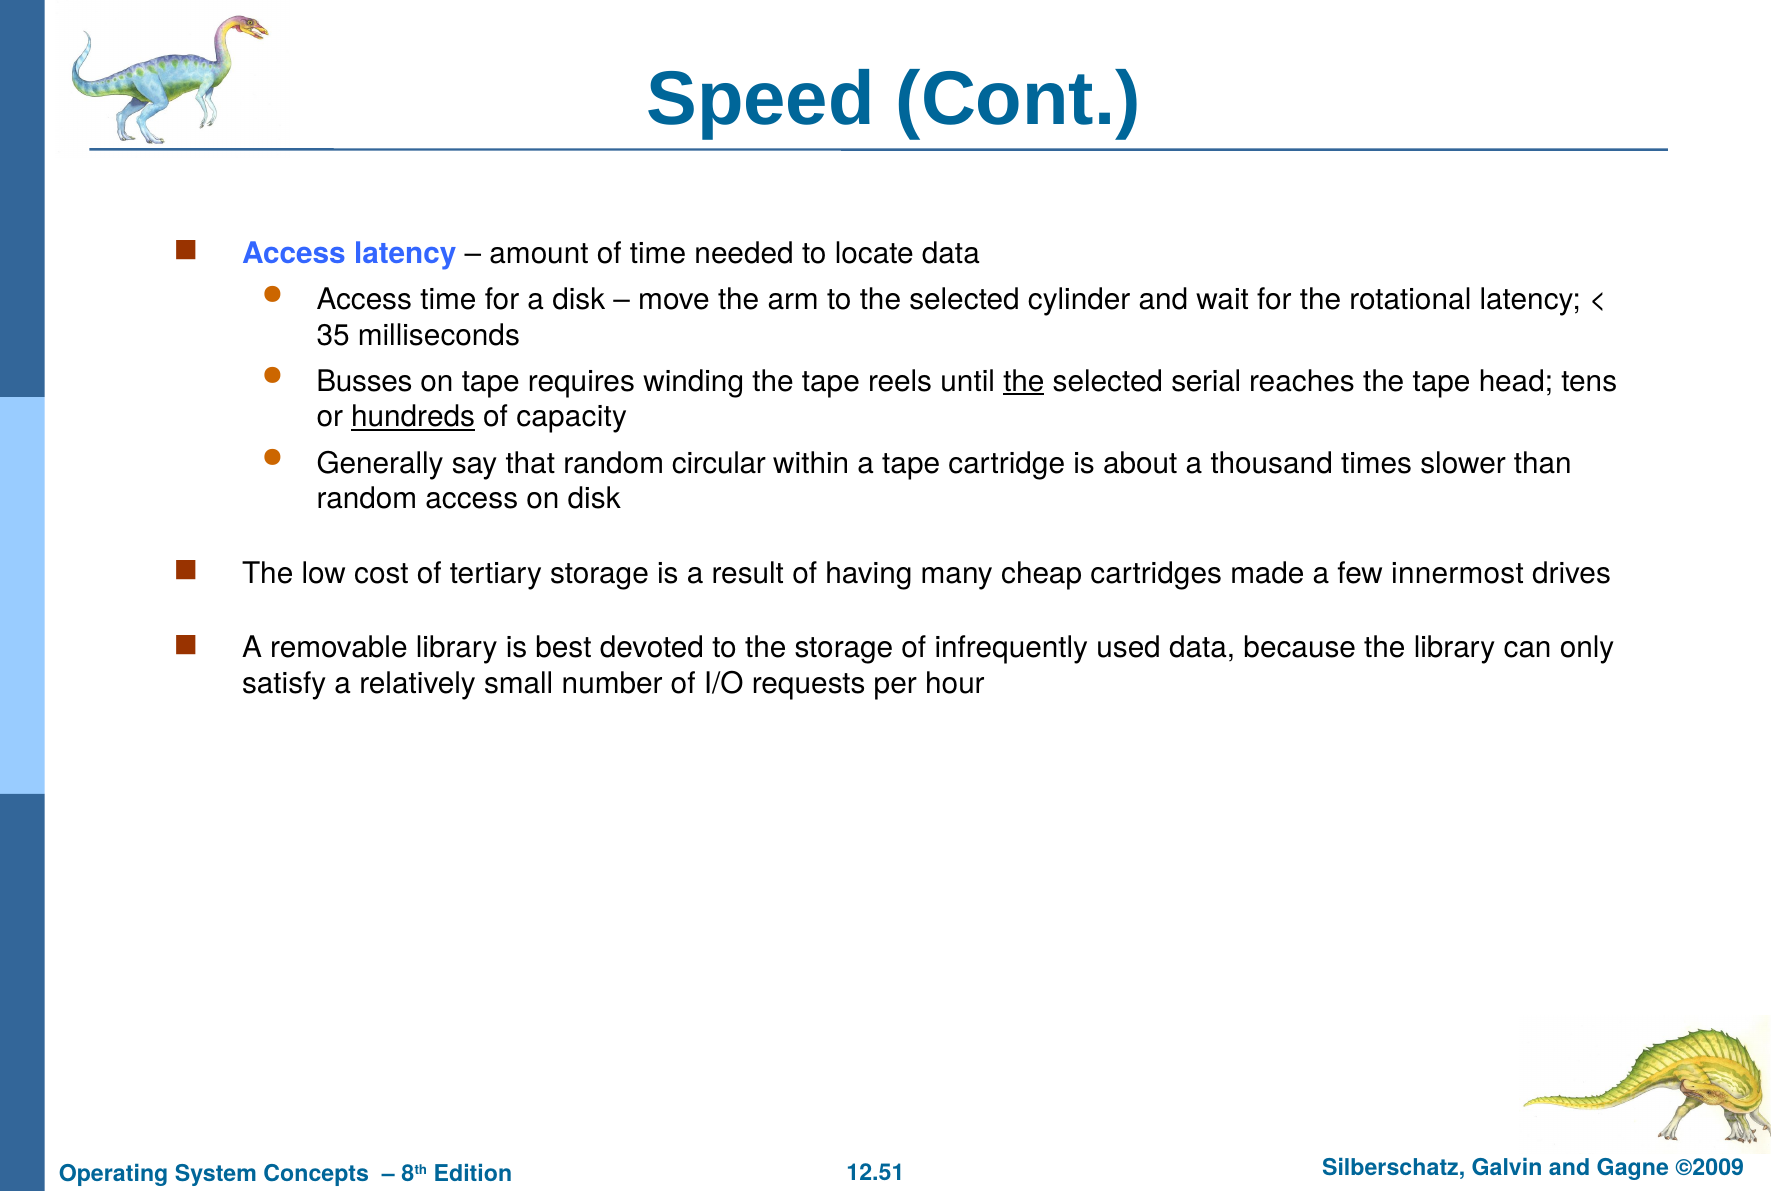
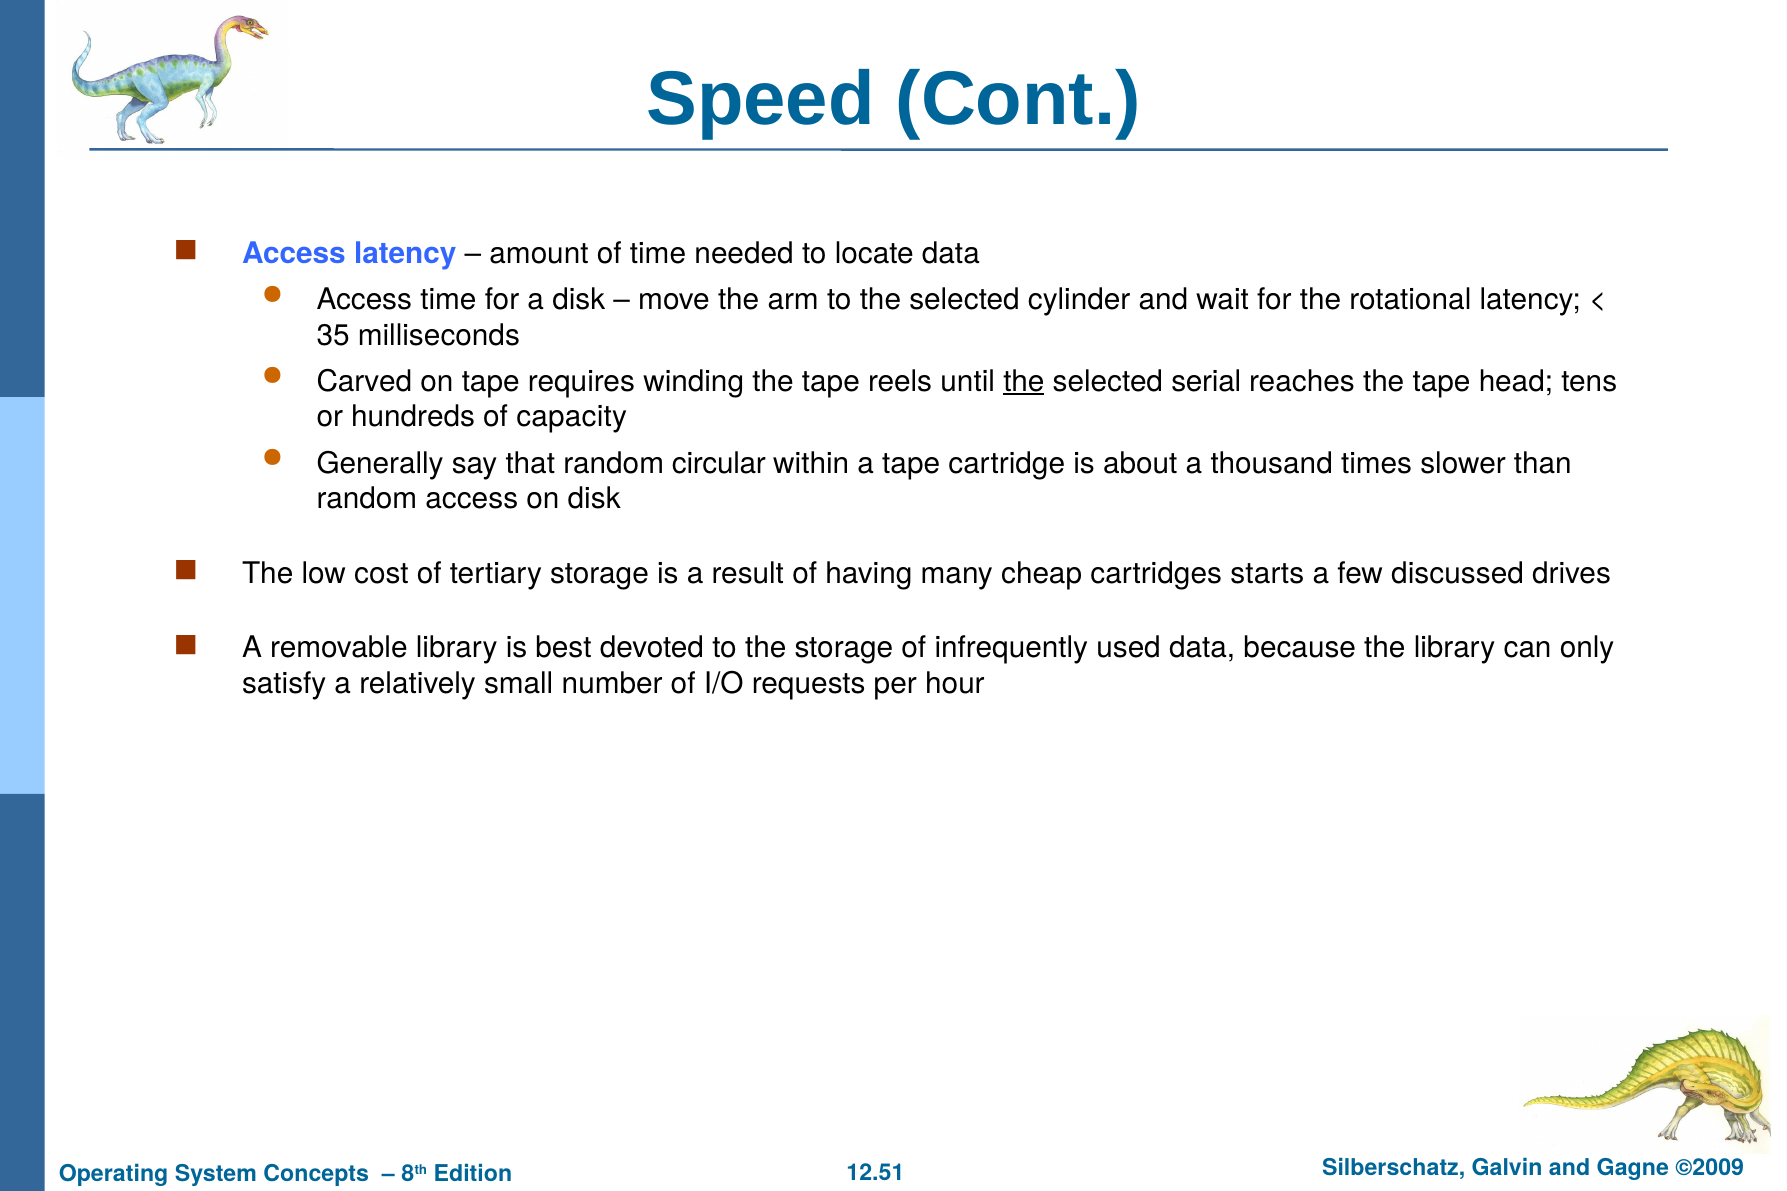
Busses: Busses -> Carved (364, 382)
hundreds underline: present -> none (413, 417)
made: made -> starts (1267, 574)
innermost: innermost -> discussed (1458, 574)
